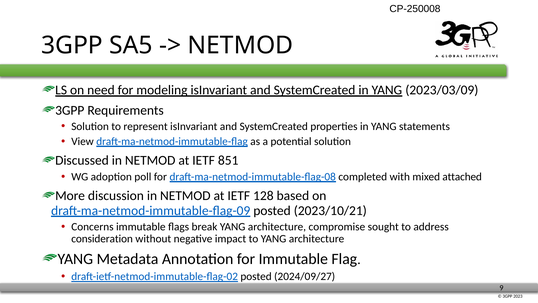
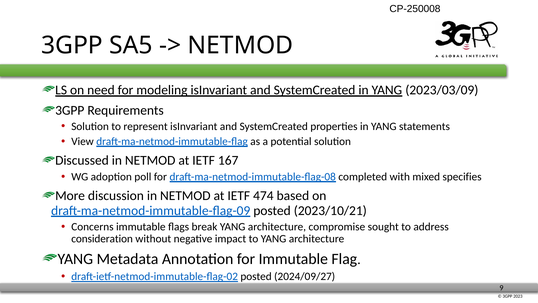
851: 851 -> 167 (228, 160)
attached: attached -> specifies (462, 177)
128: 128 -> 474 (263, 196)
